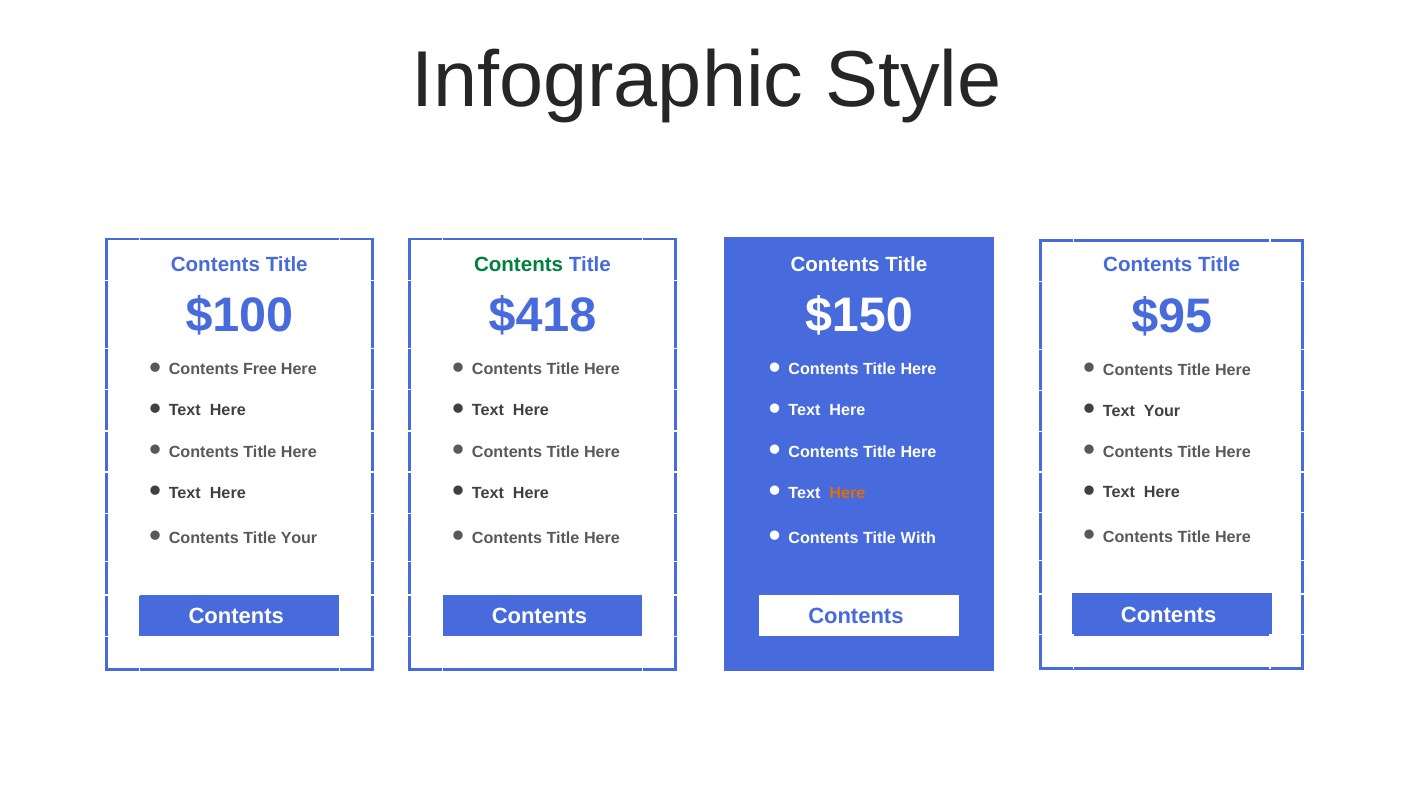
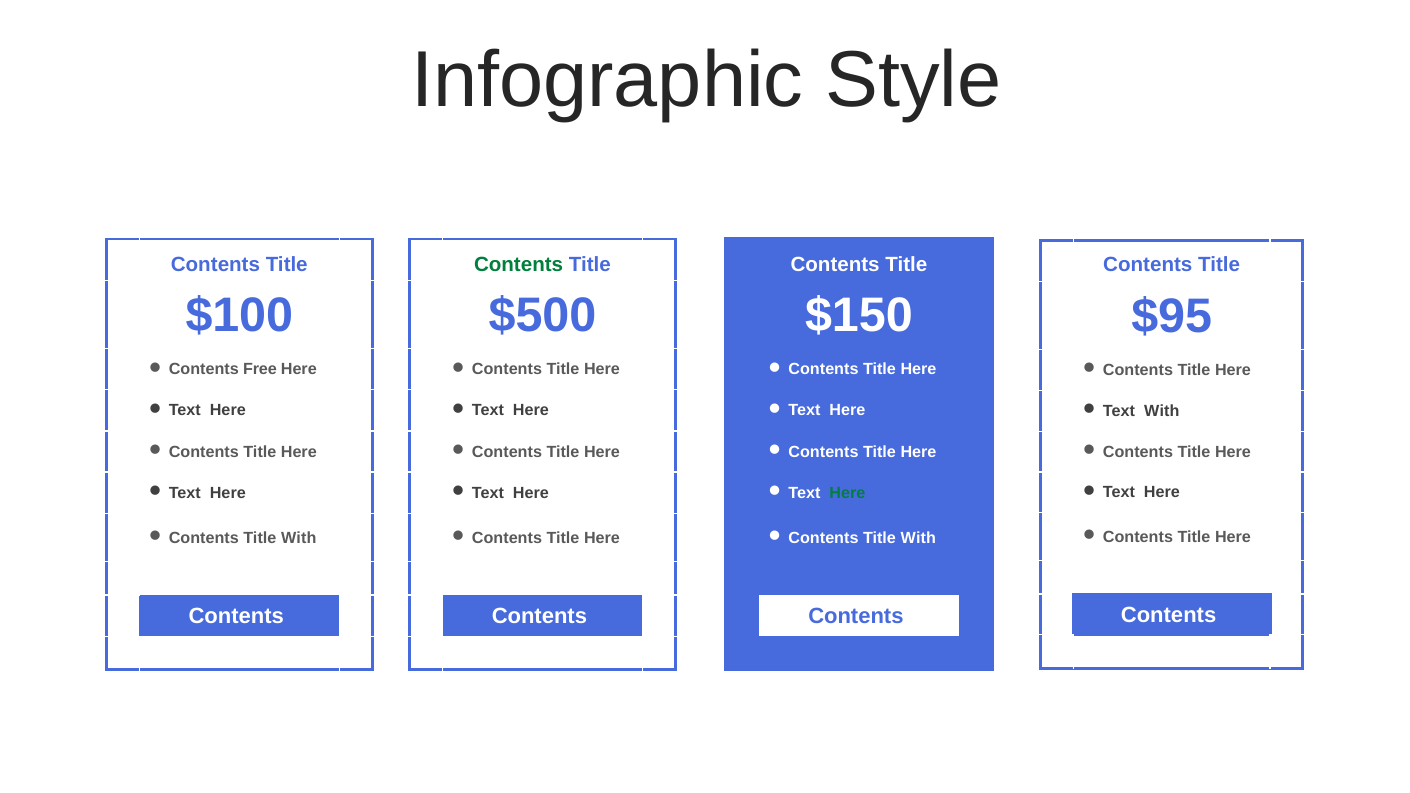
$418: $418 -> $500 (542, 315)
Your: Your -> With (1162, 411)
Here colour: orange -> green (847, 493)
Your: Your -> With (299, 538)
